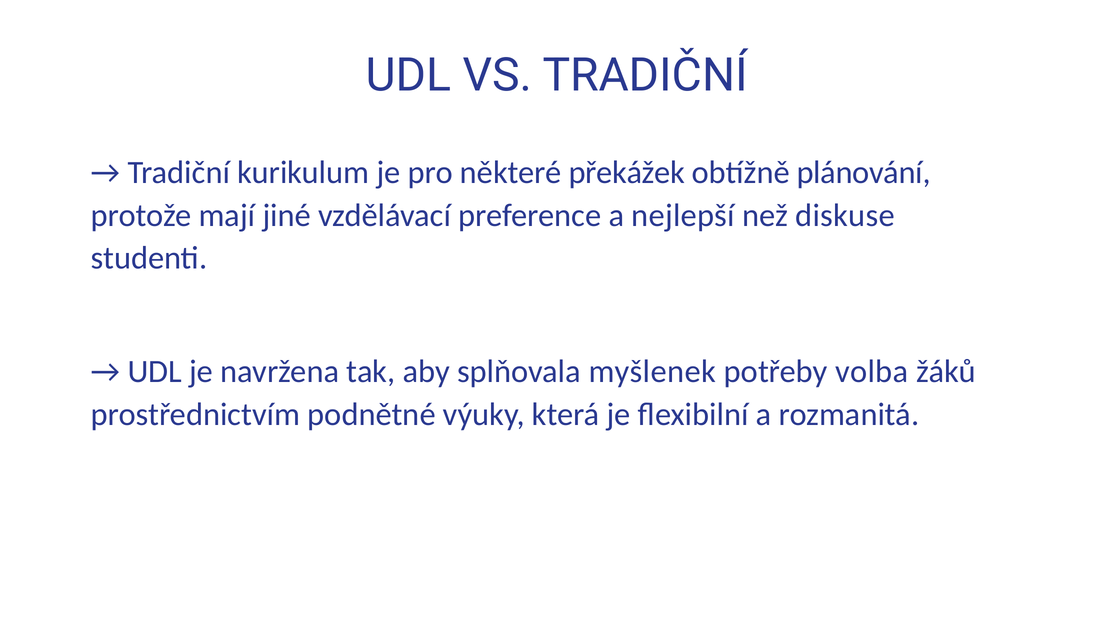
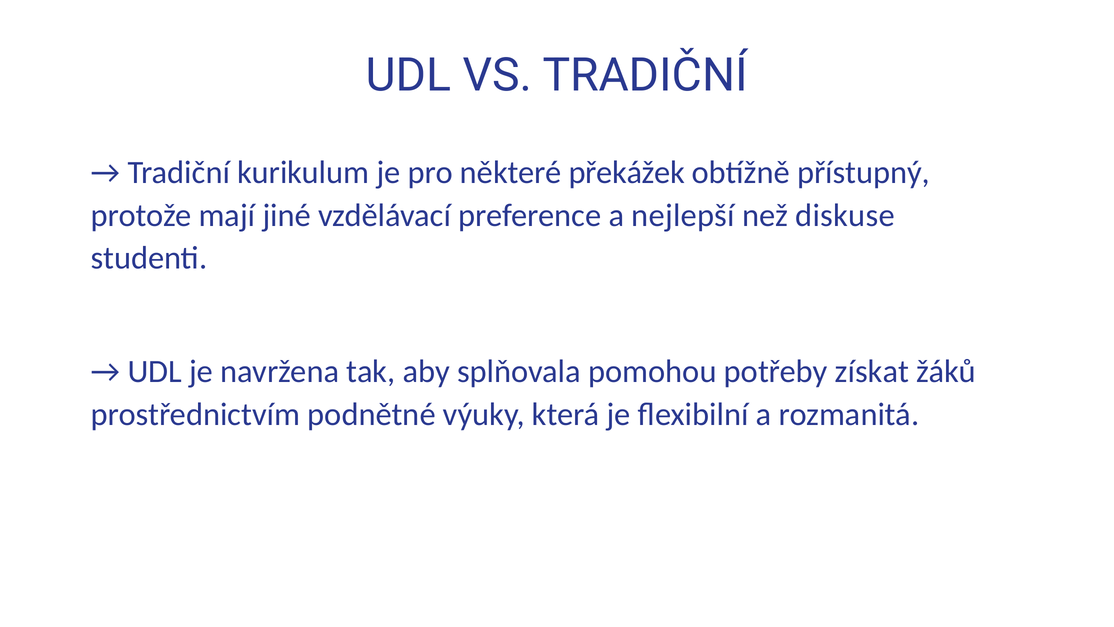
plánování: plánování -> přístupný (863, 172)
myšlenek: myšlenek -> pomohou (652, 371)
volba: volba -> získat (872, 371)
